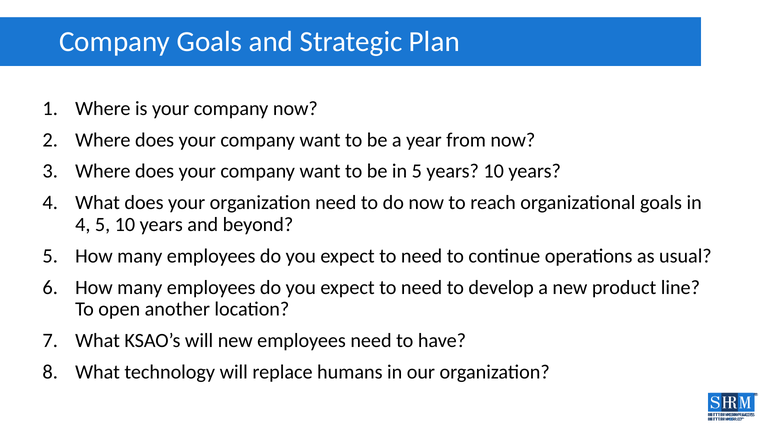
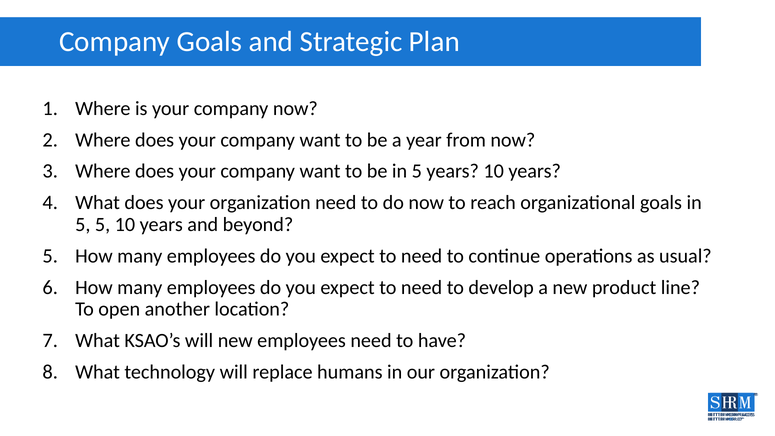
4: 4 -> 5 (83, 225)
